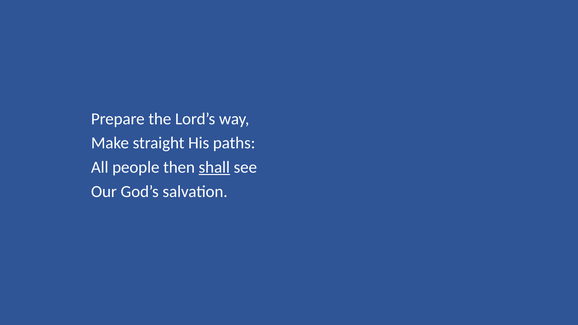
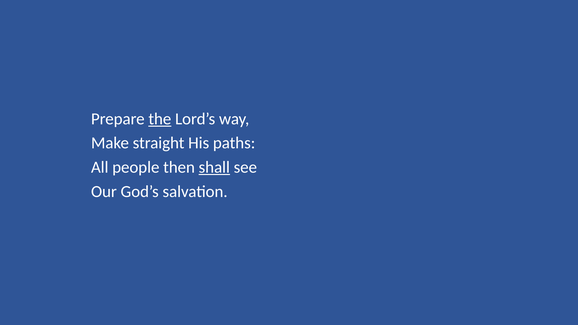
the underline: none -> present (160, 119)
